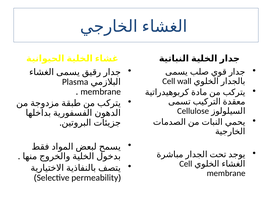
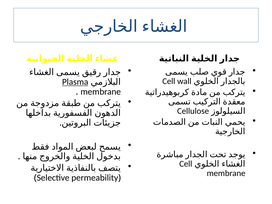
Plasma underline: none -> present (75, 82)
